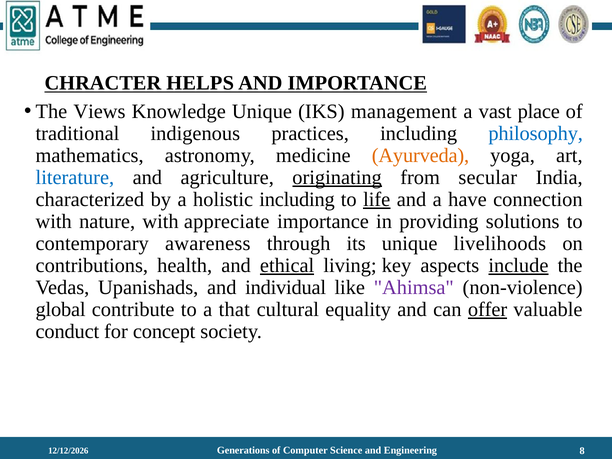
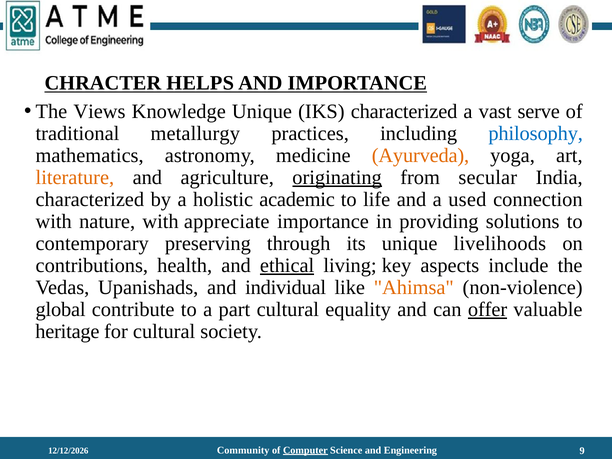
IKS management: management -> characterized (404, 111)
place: place -> serve (539, 111)
indigenous: indigenous -> metallurgy (195, 133)
literature colour: blue -> orange (75, 177)
holistic including: including -> academic (297, 199)
life underline: present -> none (377, 199)
have: have -> used (467, 199)
awareness: awareness -> preserving (208, 244)
include underline: present -> none (518, 266)
Ahimsa colour: purple -> orange (414, 288)
that: that -> part (234, 310)
conduct: conduct -> heritage (67, 332)
for concept: concept -> cultural (164, 332)
Generations: Generations -> Community (243, 450)
Computer underline: none -> present (305, 450)
8: 8 -> 9 (582, 451)
